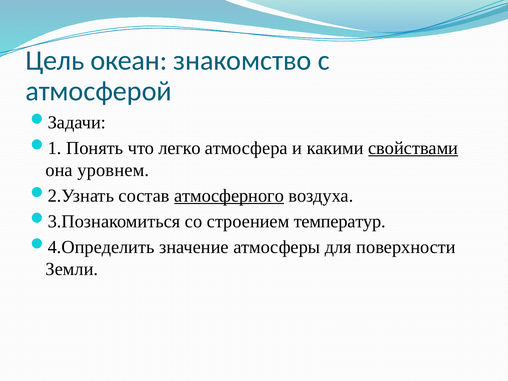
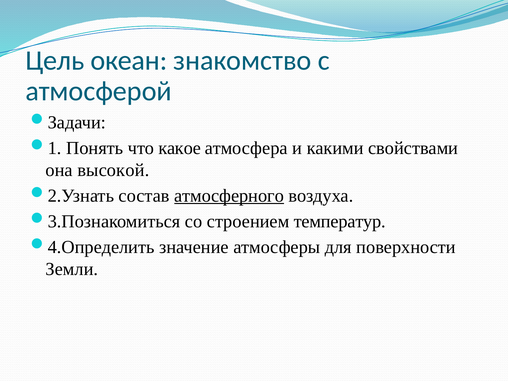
легко: легко -> какое (180, 148)
свойствами underline: present -> none (413, 148)
уровнем: уровнем -> высокой (113, 170)
